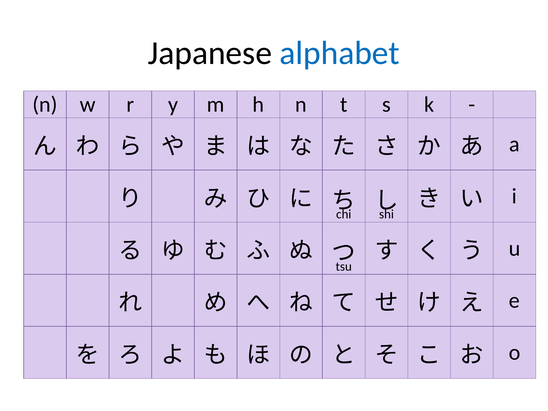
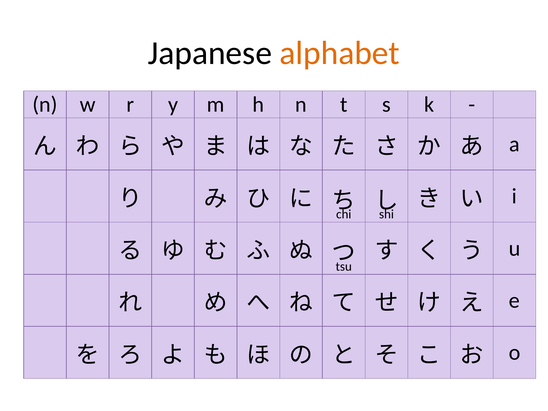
alphabet colour: blue -> orange (340, 53)
